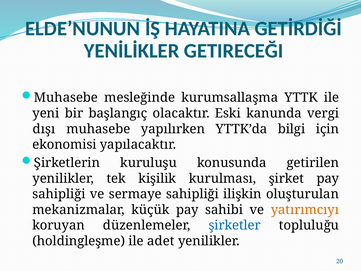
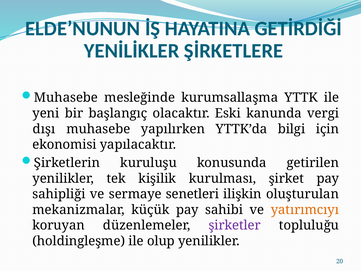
GETIRECEĞI: GETIRECEĞI -> ŞİRKETLERE (234, 51)
sermaye sahipliği: sahipliği -> senetleri (192, 194)
şirketler colour: blue -> purple (235, 225)
adet: adet -> olup (161, 241)
